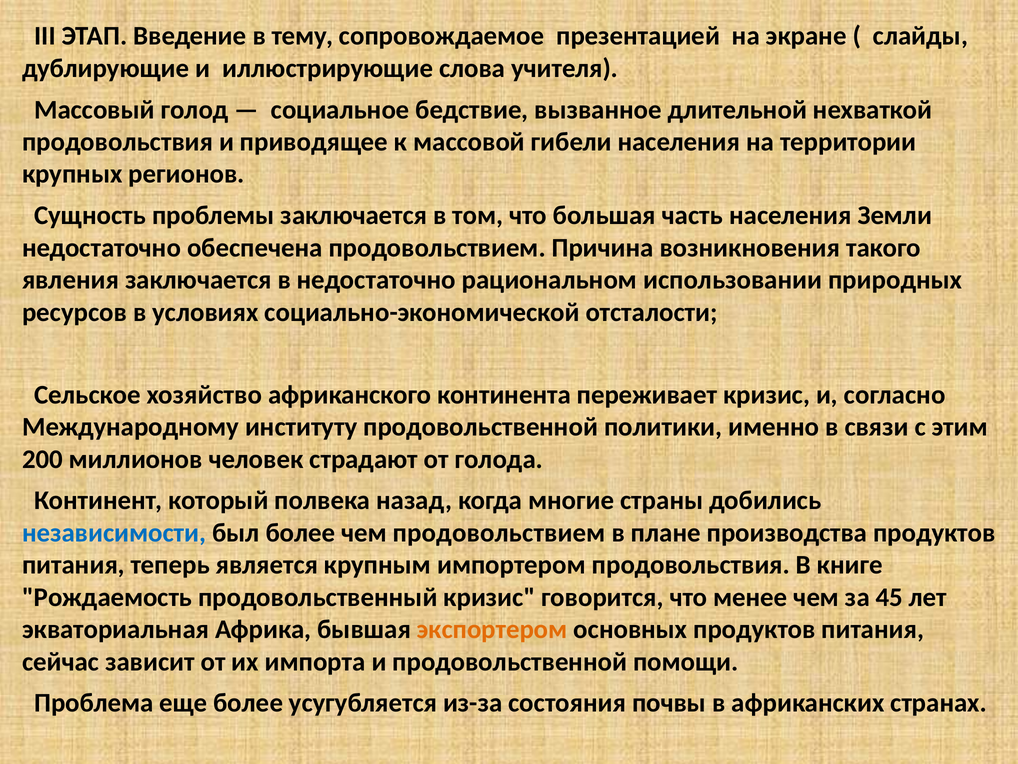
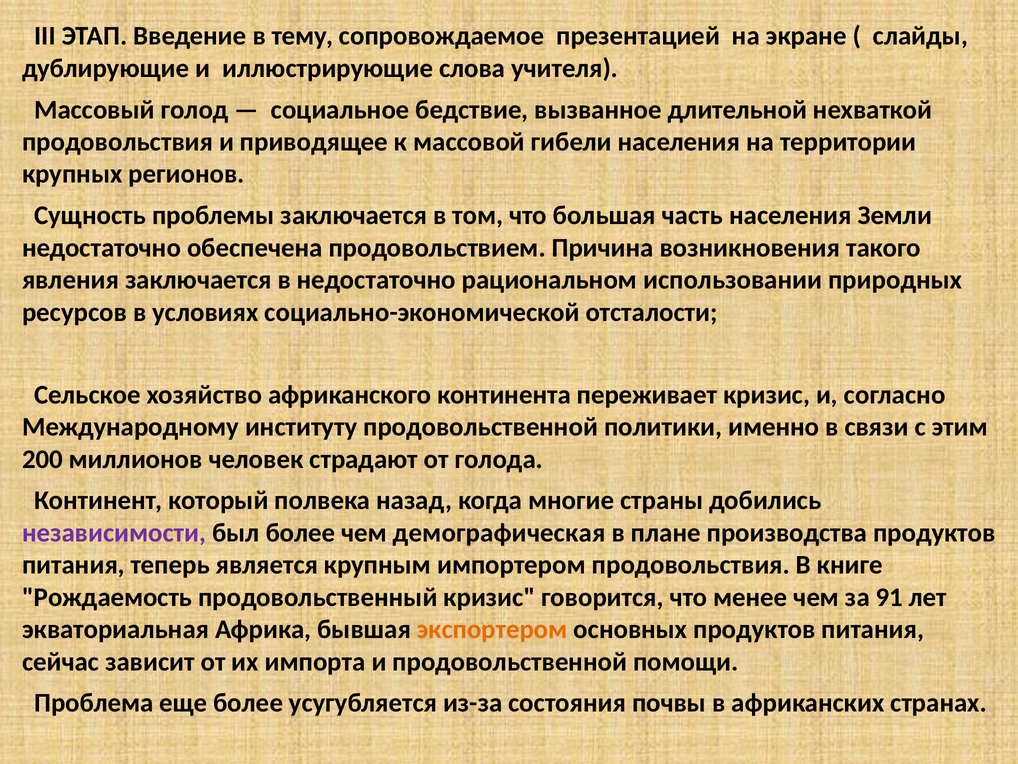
независимости colour: blue -> purple (114, 532)
чем продовольствием: продовольствием -> демографическая (499, 532)
45: 45 -> 91 (889, 597)
